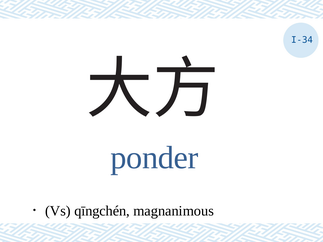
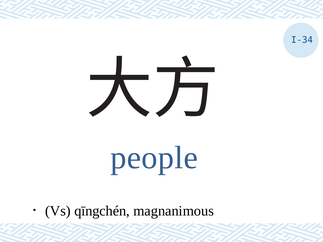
ponder: ponder -> people (154, 158)
